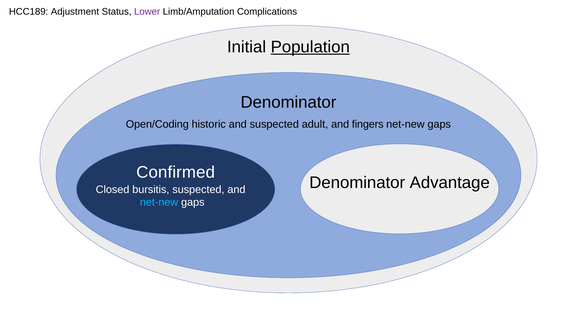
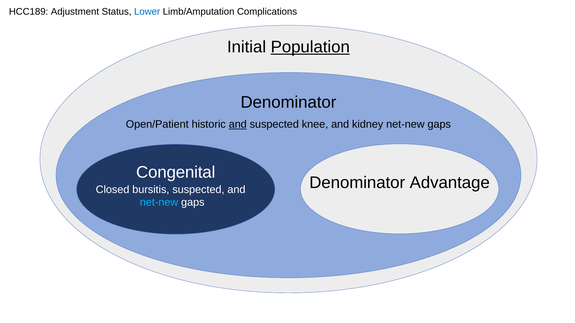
Lower colour: purple -> blue (147, 12)
Open/Coding: Open/Coding -> Open/Patient (157, 125)
and underline: none -> present (238, 125)
adult: adult -> knee (315, 125)
fingers: fingers -> kidney (368, 125)
Confirmed: Confirmed -> Congenital (176, 173)
